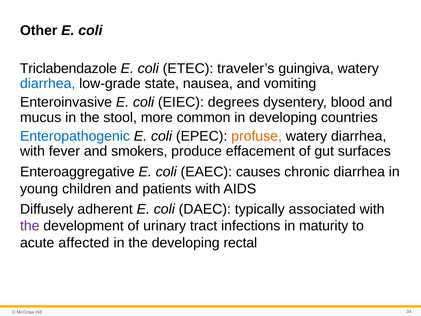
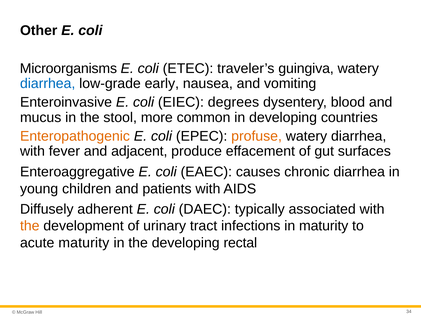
Triclabendazole: Triclabendazole -> Microorganisms (68, 68)
state: state -> early (162, 84)
Enteropathogenic colour: blue -> orange (75, 136)
smokers: smokers -> adjacent (139, 151)
the colour: purple -> orange (30, 226)
acute affected: affected -> maturity (84, 243)
